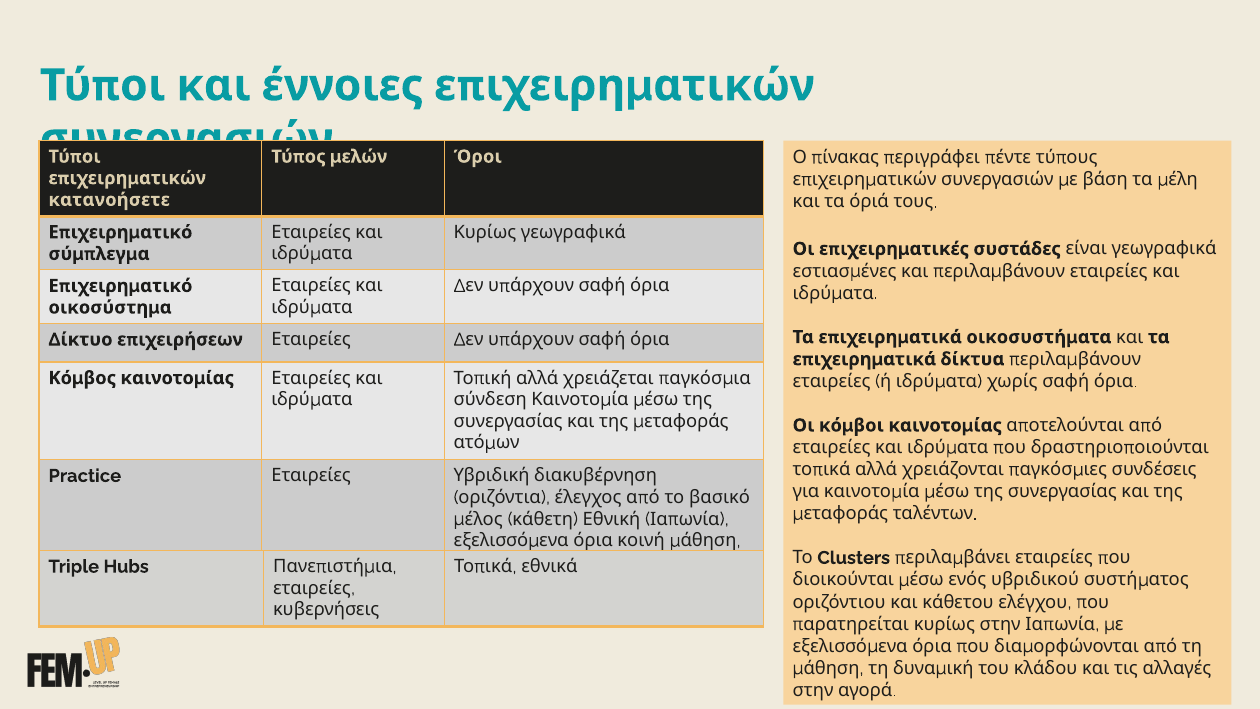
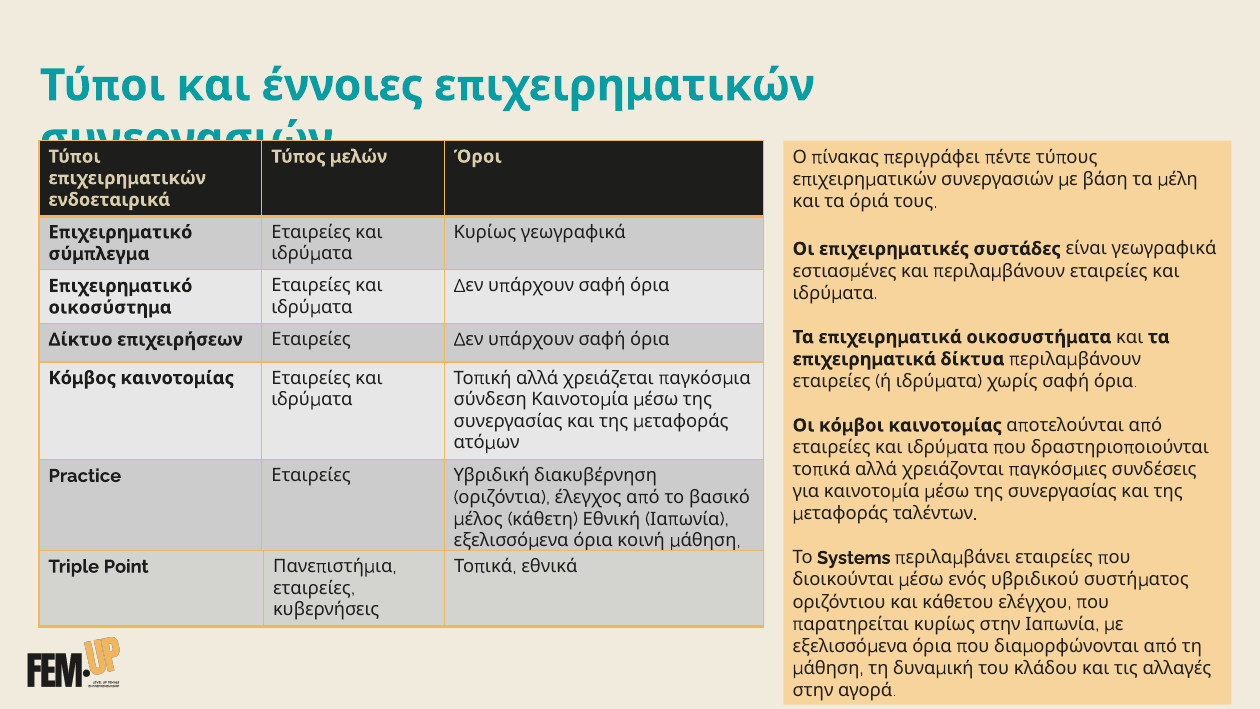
κατανοήσετε: κατανοήσετε -> ενδοεταιρικά (109, 200)
Clusters: Clusters -> Systems (854, 558)
Hubs: Hubs -> Point (126, 566)
